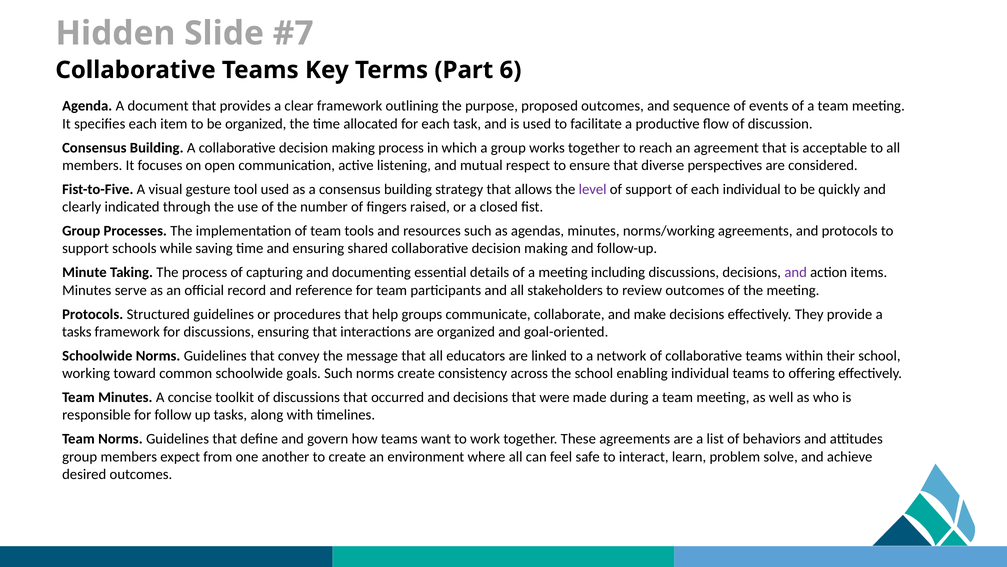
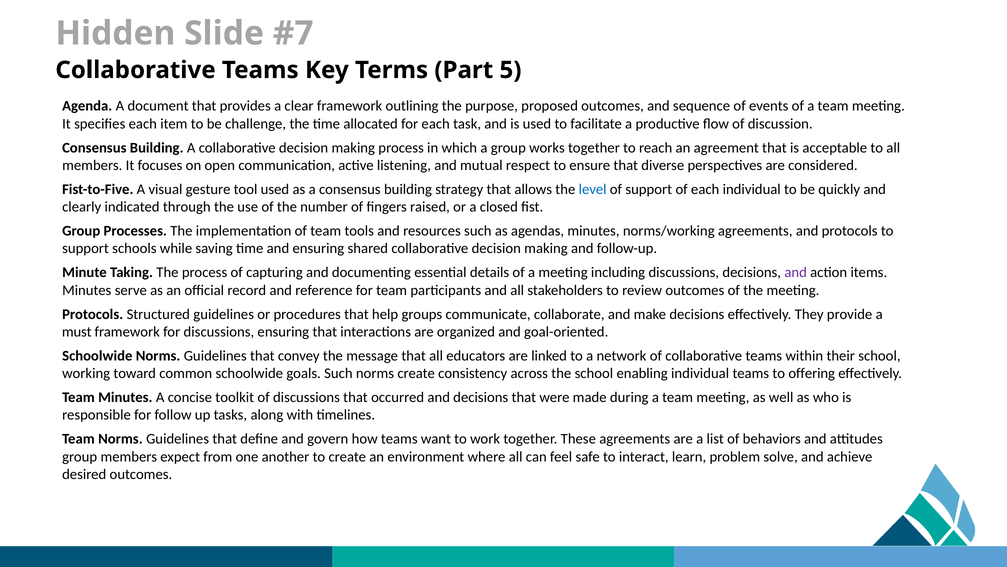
6: 6 -> 5 (510, 70)
be organized: organized -> challenge (256, 124)
level colour: purple -> blue (593, 189)
tasks: tasks -> must (77, 332)
